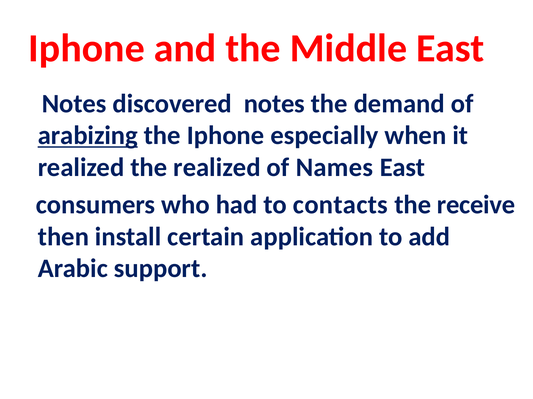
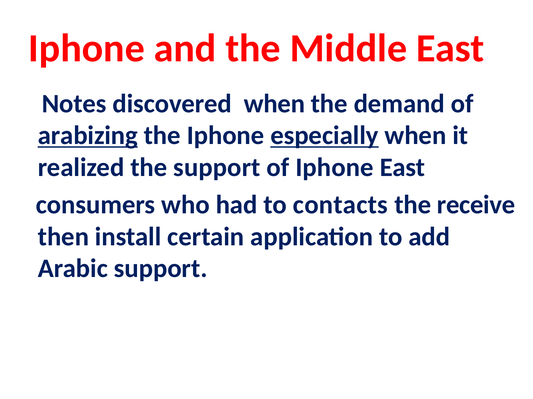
discovered notes: notes -> when (274, 104)
especially underline: none -> present (324, 136)
the realized: realized -> support (217, 168)
of Names: Names -> Iphone (334, 168)
